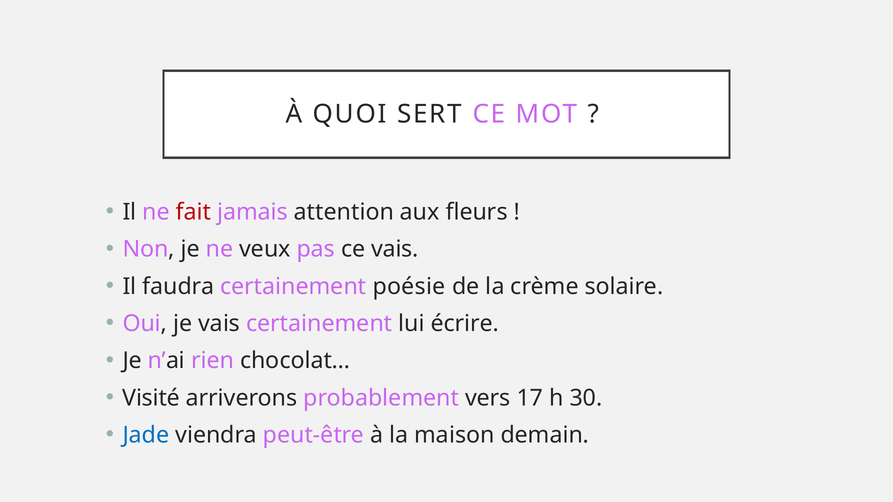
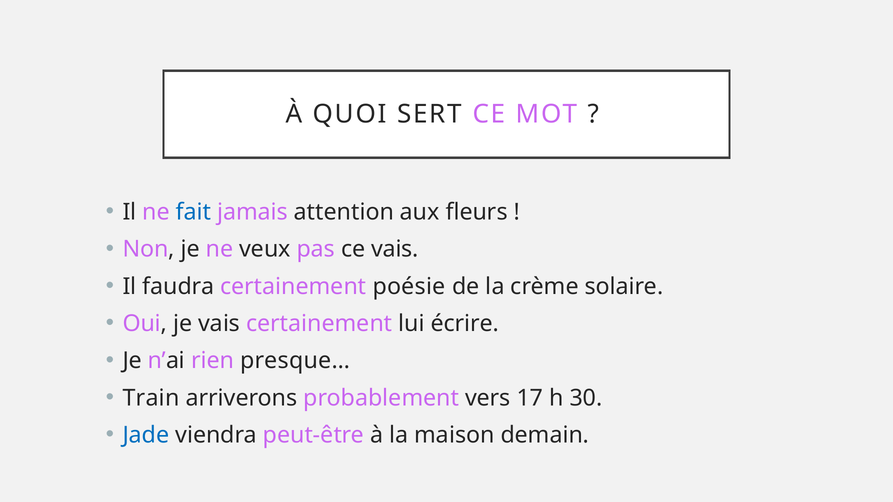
fait colour: red -> blue (193, 212)
chocolat…: chocolat… -> presque… (295, 361)
Visité: Visité -> Train (151, 398)
